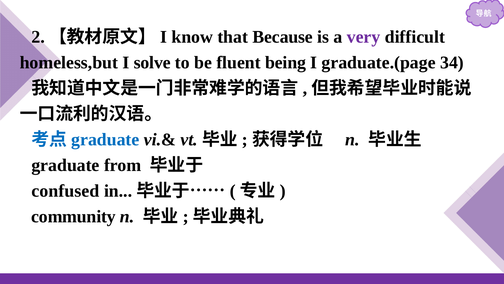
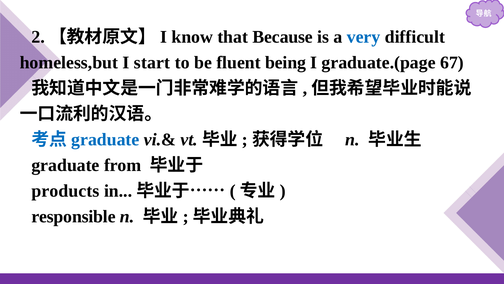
very colour: purple -> blue (364, 37)
solve: solve -> start (152, 63)
34: 34 -> 67 (452, 63)
confused: confused -> products (65, 191)
community: community -> responsible (74, 216)
